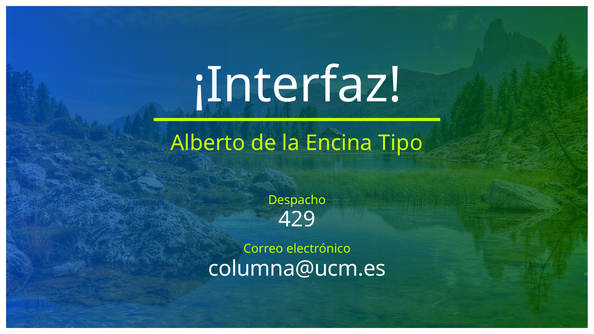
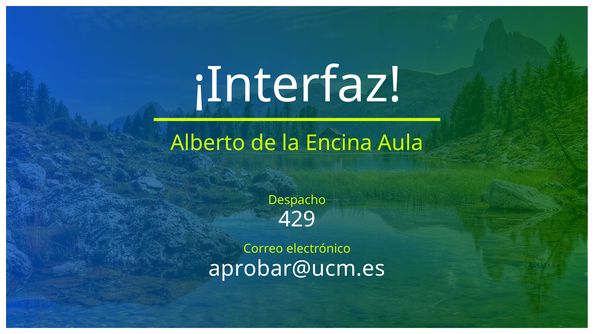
Tipo: Tipo -> Aula (401, 143)
columna@ucm.es: columna@ucm.es -> aprobar@ucm.es (297, 269)
